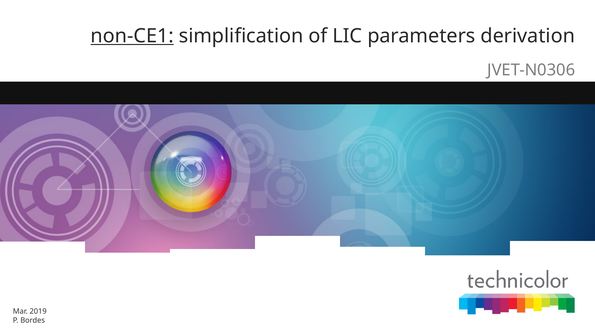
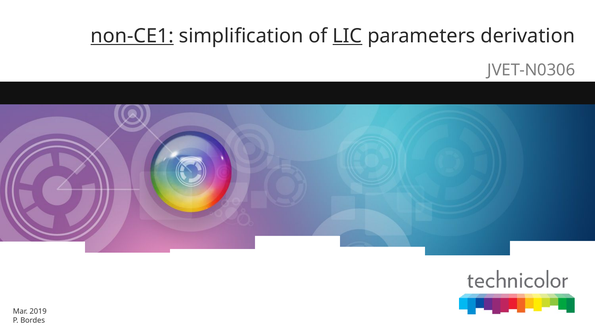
LIC underline: none -> present (347, 36)
